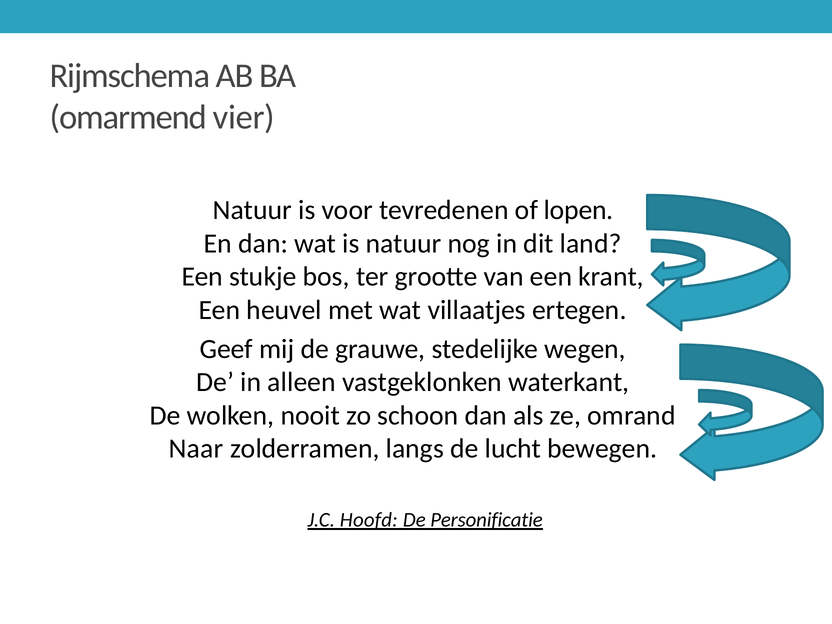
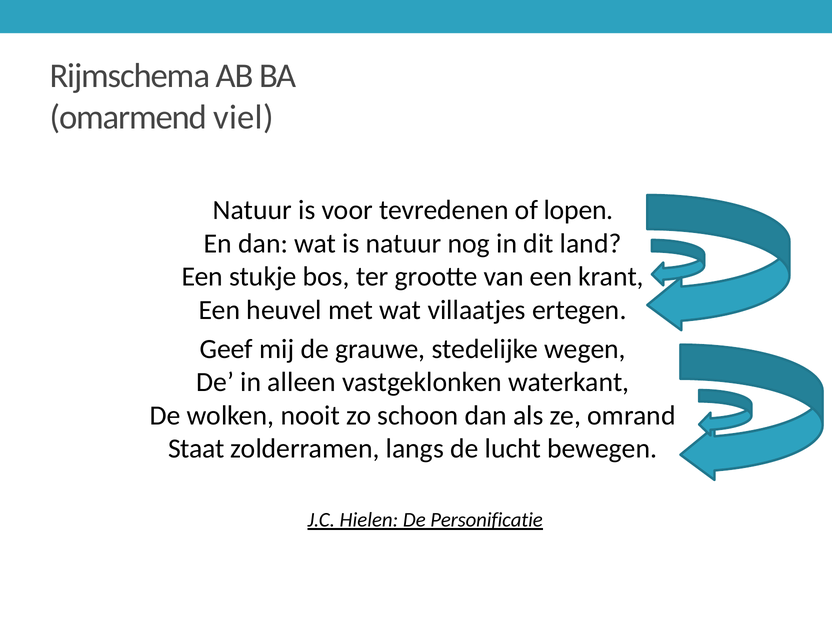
vier: vier -> viel (243, 117)
Naar: Naar -> Staat (196, 449)
Hoofd: Hoofd -> Hielen (369, 520)
